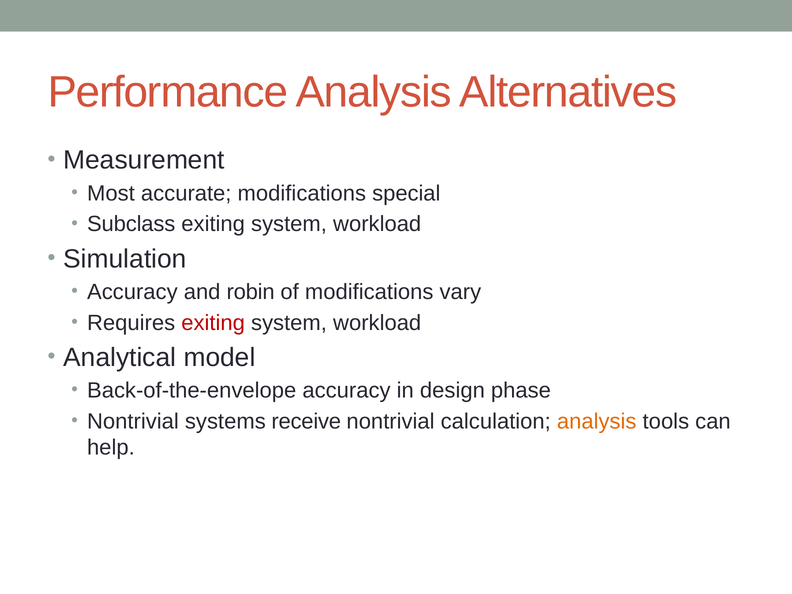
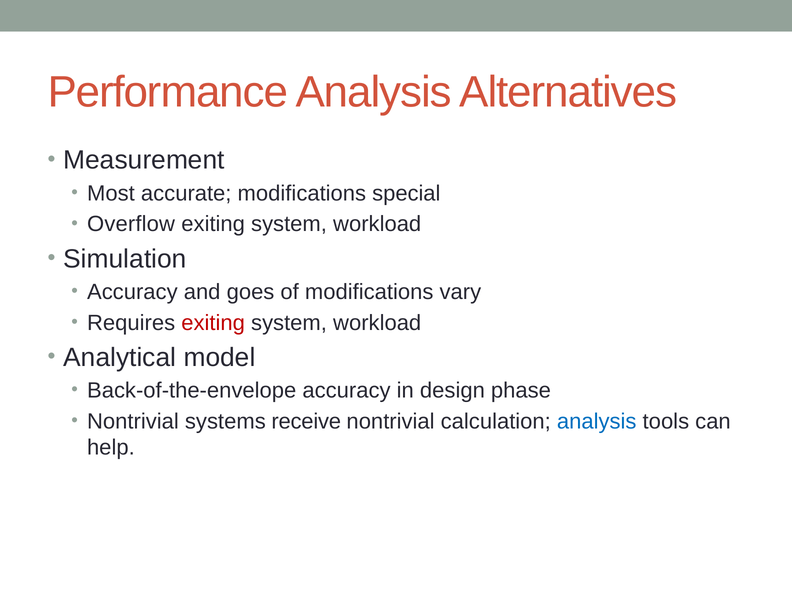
Subclass: Subclass -> Overflow (131, 224)
robin: robin -> goes (251, 292)
analysis colour: orange -> blue (597, 421)
